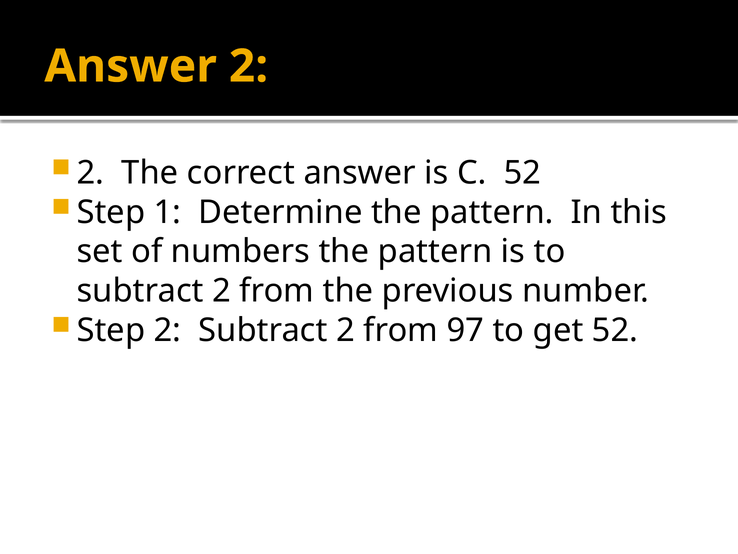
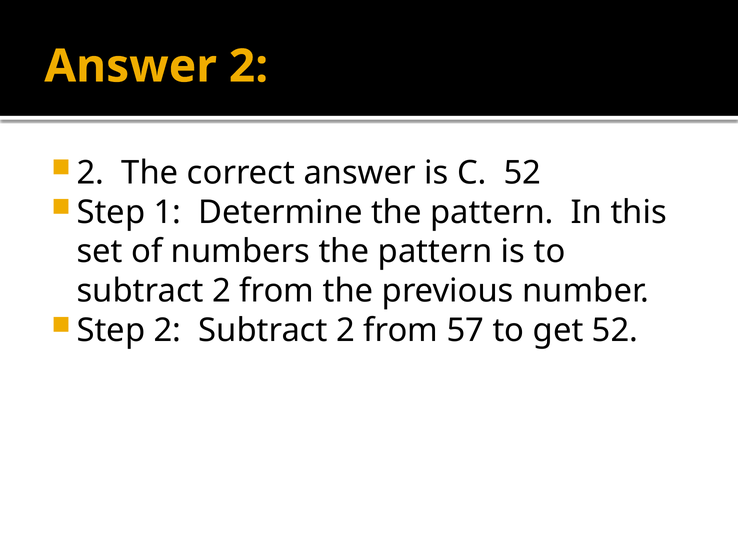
97: 97 -> 57 (465, 330)
